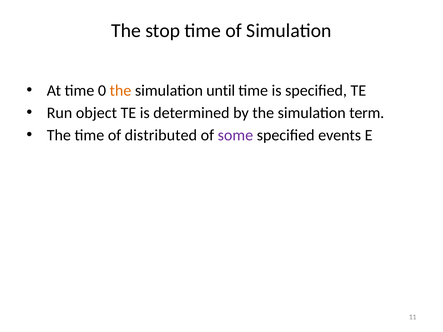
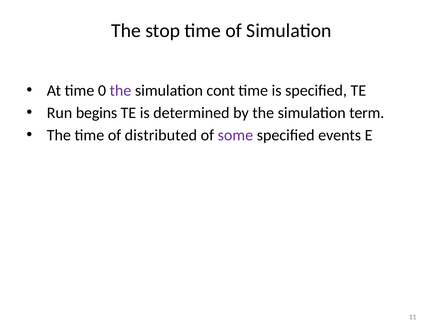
the colour: orange -> purple (120, 90)
until: until -> cont (221, 90)
object: object -> begins (97, 113)
